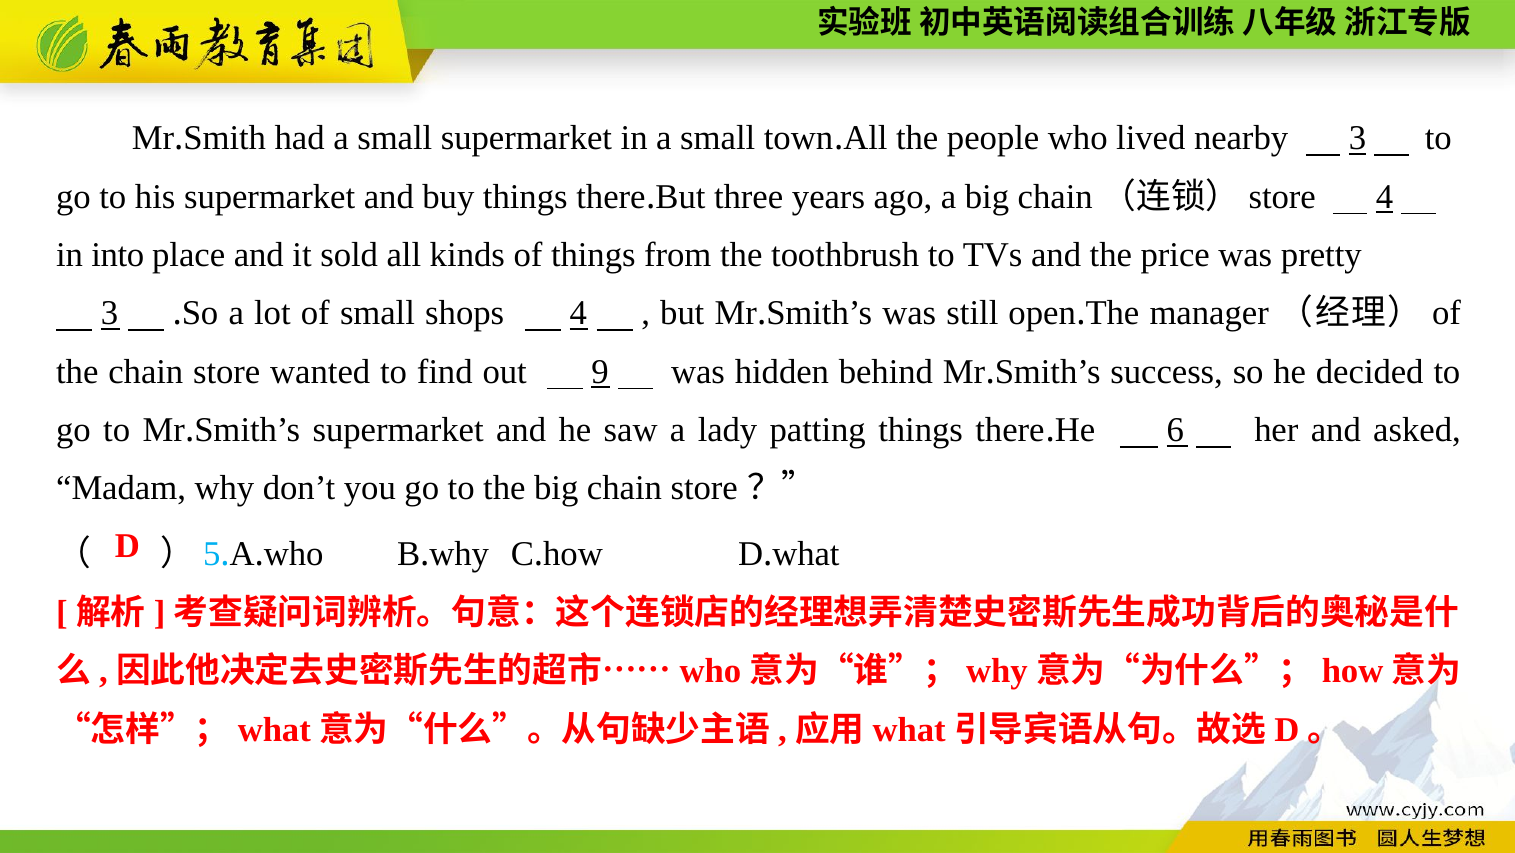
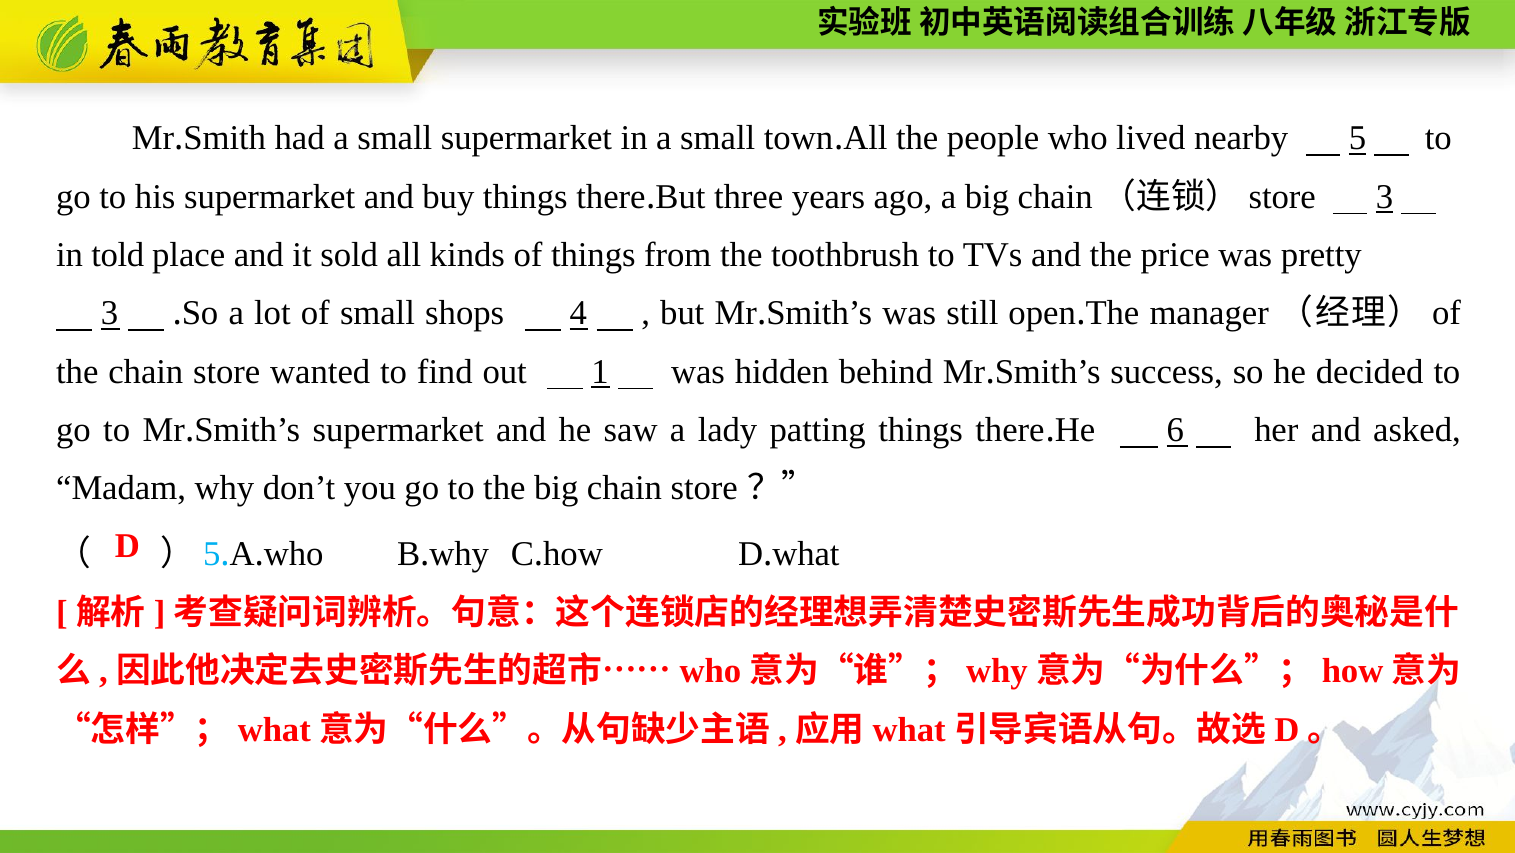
nearby 3: 3 -> 5 (1358, 138)
4: 4 -> 3 (1385, 197)
into: into -> told (118, 255)
9: 9 -> 1 (600, 372)
